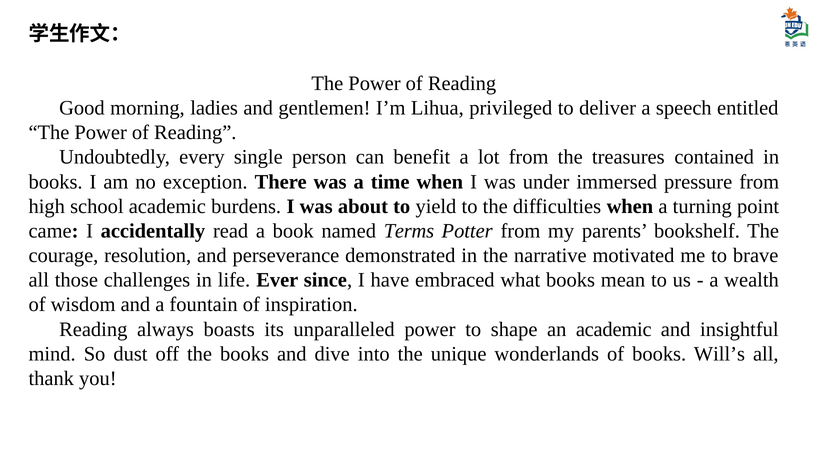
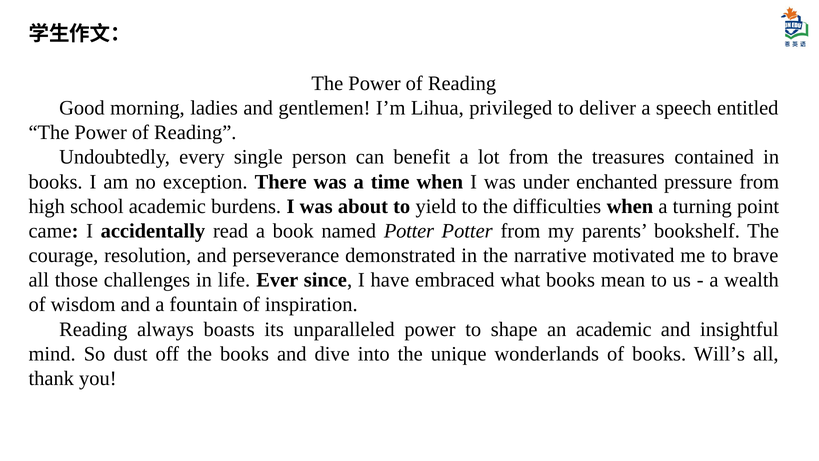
immersed: immersed -> enchanted (617, 182)
named Terms: Terms -> Potter (409, 231)
